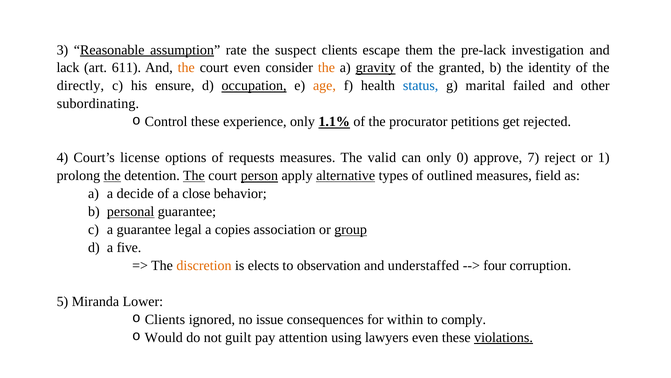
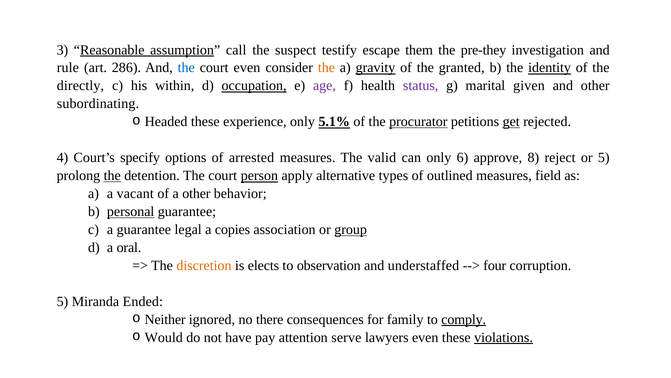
rate: rate -> call (236, 50)
suspect clients: clients -> testify (339, 50)
pre-lack: pre-lack -> pre-they (484, 50)
lack: lack -> rule (68, 68)
611: 611 -> 286 (126, 68)
the colour: orange -> blue (186, 68)
identity underline: none -> present (550, 68)
ensure: ensure -> within (175, 86)
age colour: orange -> purple (324, 86)
status colour: blue -> purple (421, 86)
failed: failed -> given (529, 86)
Control: Control -> Headed (166, 122)
1.1%: 1.1% -> 5.1% (334, 122)
procurator underline: none -> present (418, 122)
get underline: none -> present (511, 122)
license: license -> specify (140, 158)
requests: requests -> arrested (252, 158)
0: 0 -> 6 (462, 158)
7: 7 -> 8 (533, 158)
or 1: 1 -> 5 (604, 158)
The underline: present -> none (194, 175)
alternative underline: present -> none (346, 175)
decide: decide -> vacant (135, 193)
a close: close -> other (196, 193)
five: five -> oral (129, 247)
Lower: Lower -> Ended (143, 301)
Clients: Clients -> Neither (165, 319)
issue: issue -> there (270, 319)
within: within -> family (405, 319)
comply underline: none -> present (464, 319)
guilt: guilt -> have (238, 337)
using: using -> serve (346, 337)
